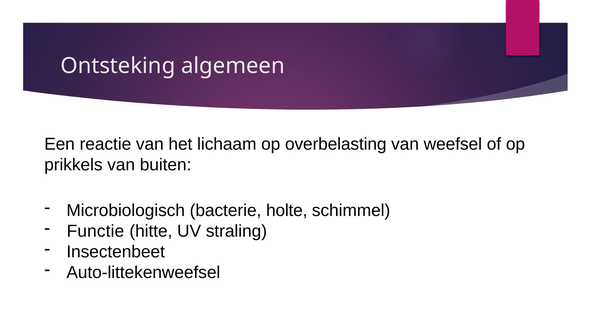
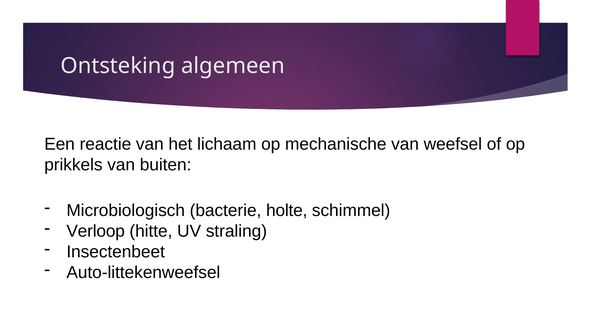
overbelasting: overbelasting -> mechanische (336, 144)
Functie: Functie -> Verloop (96, 232)
